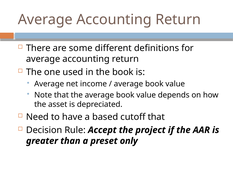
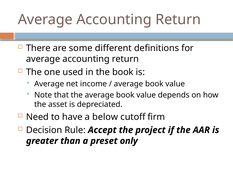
based: based -> below (105, 117)
cutoff that: that -> firm (156, 117)
